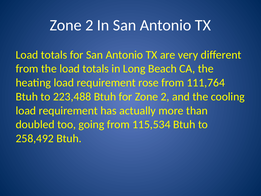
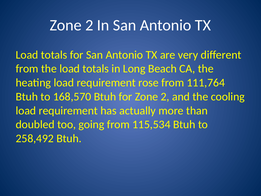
223,488: 223,488 -> 168,570 (72, 97)
